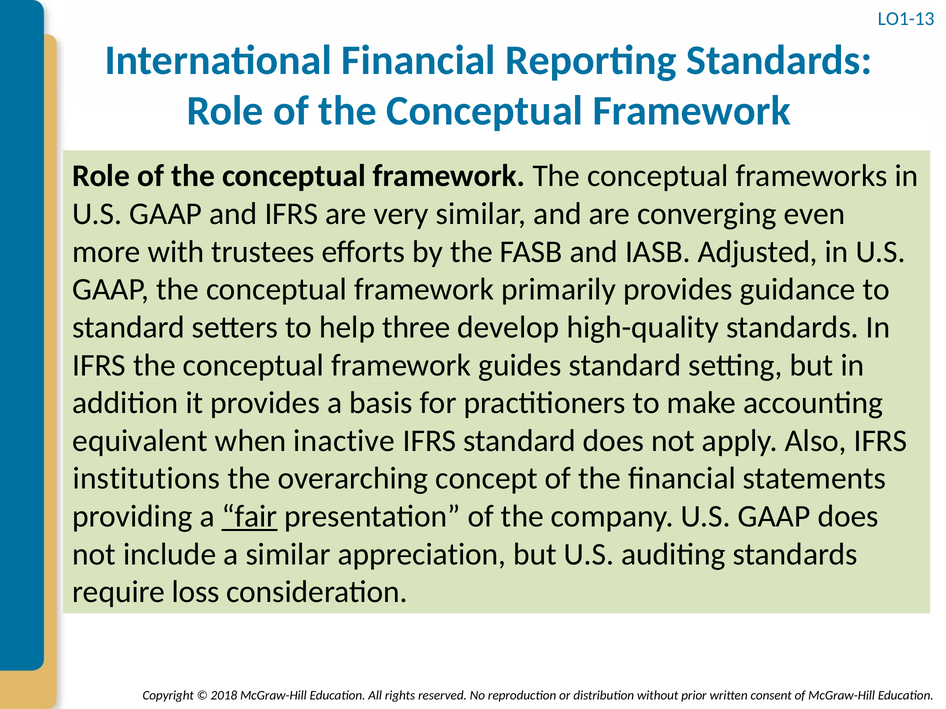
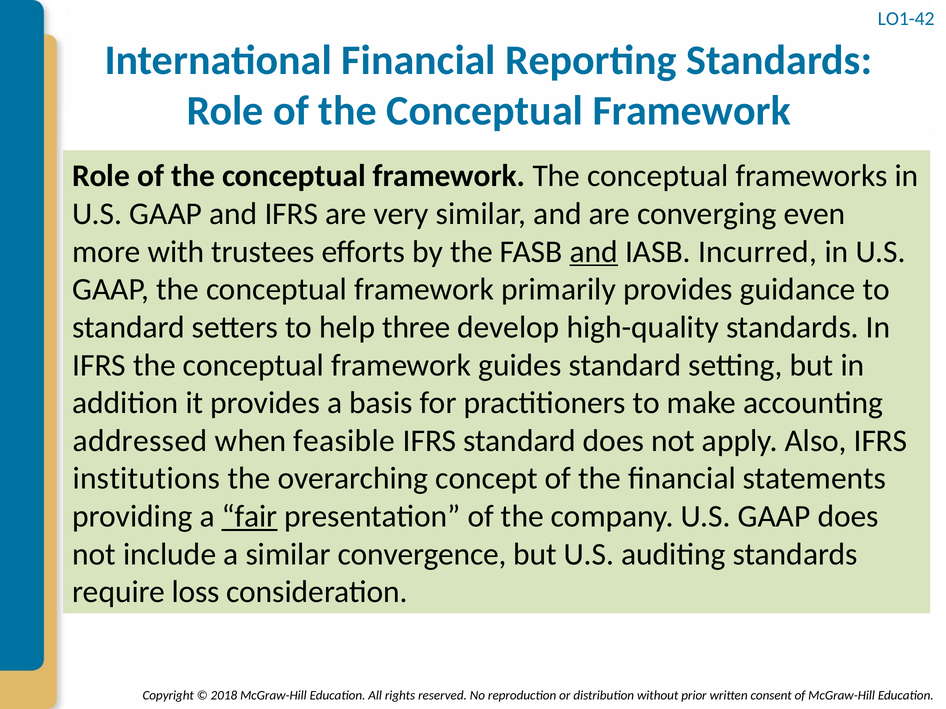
LO1-13: LO1-13 -> LO1-42 (906, 19)
and underline: none -> present (594, 252)
Adjusted: Adjusted -> Incurred (757, 252)
equivalent: equivalent -> addressed (140, 441)
inactive: inactive -> feasible (344, 441)
appreciation: appreciation -> convergence (422, 555)
